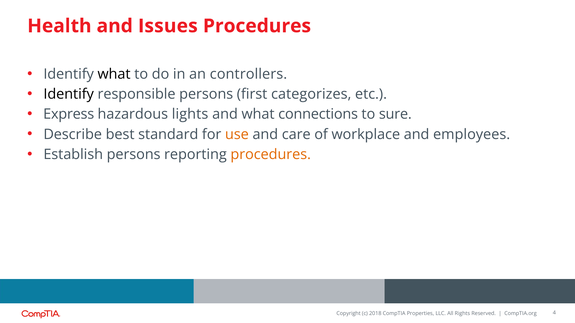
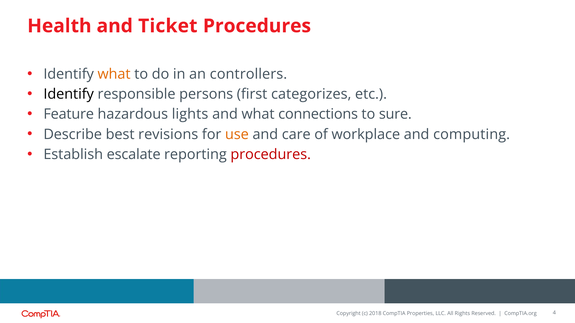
Issues: Issues -> Ticket (168, 26)
what colour: black -> orange (114, 74)
Express: Express -> Feature (69, 114)
standard: standard -> revisions (168, 135)
employees: employees -> computing (472, 135)
Establish persons: persons -> escalate (134, 155)
procedures colour: orange -> red (271, 155)
